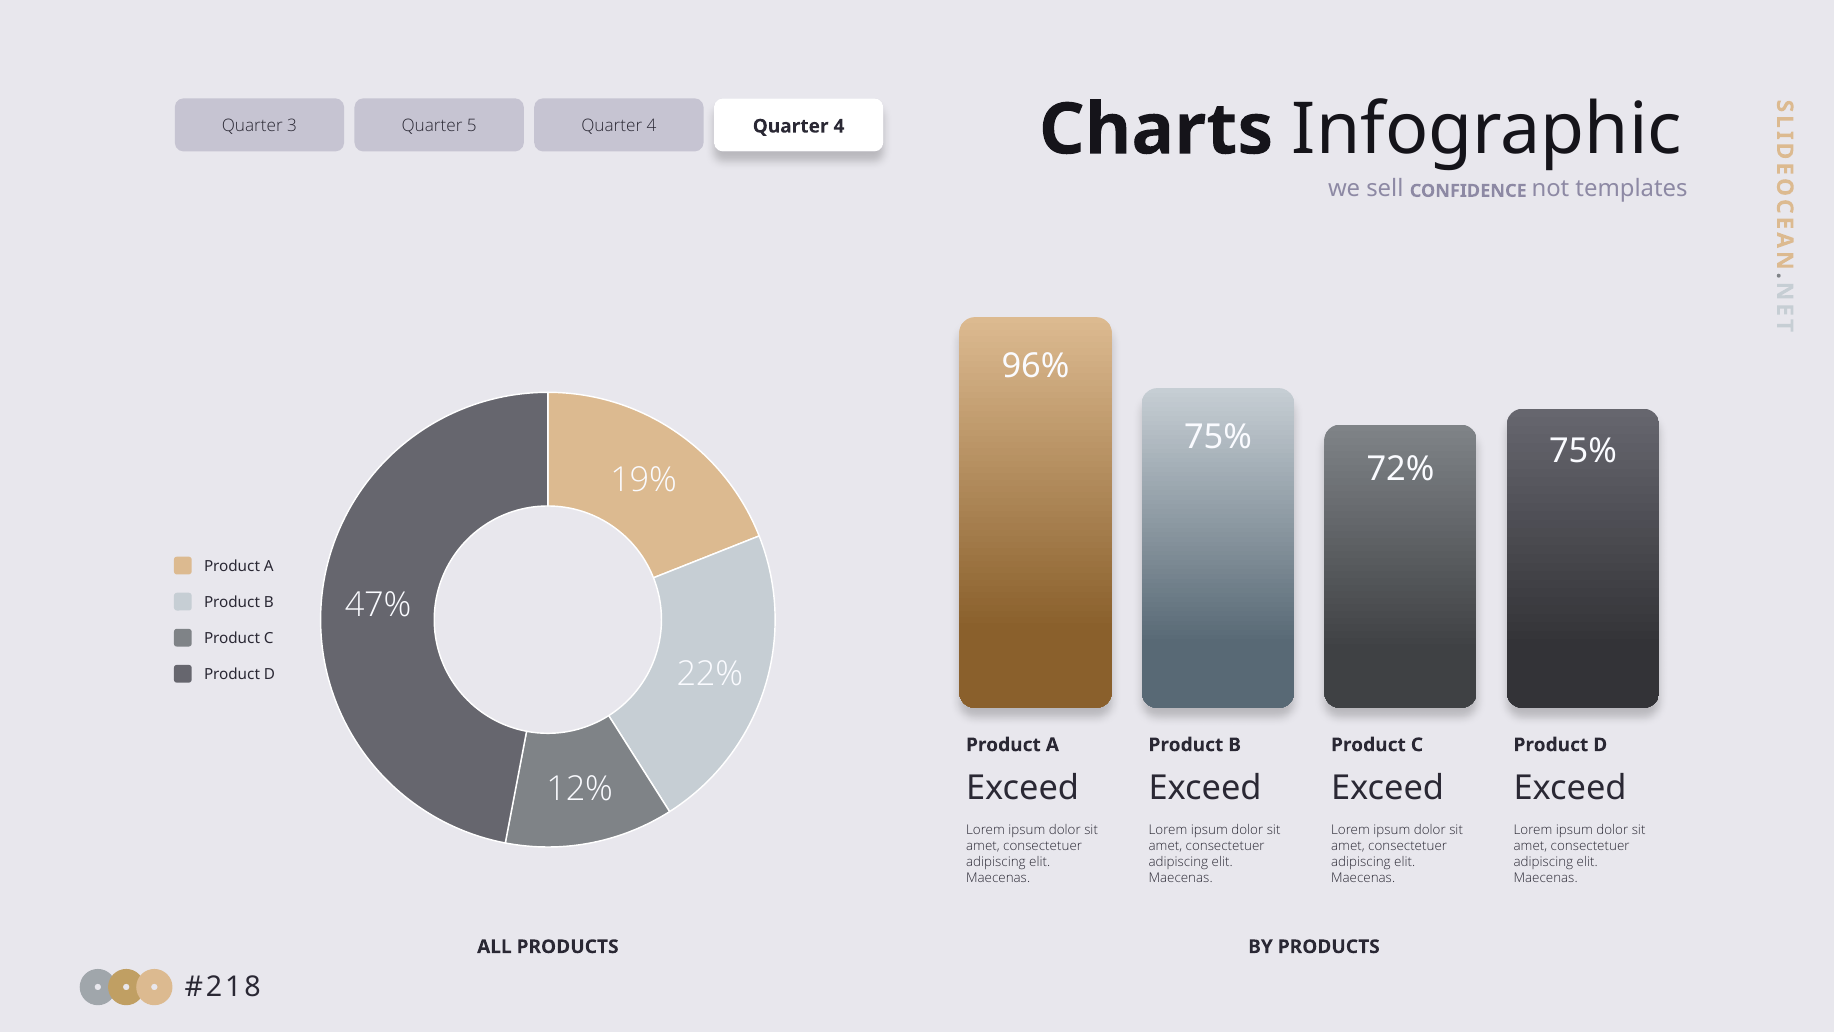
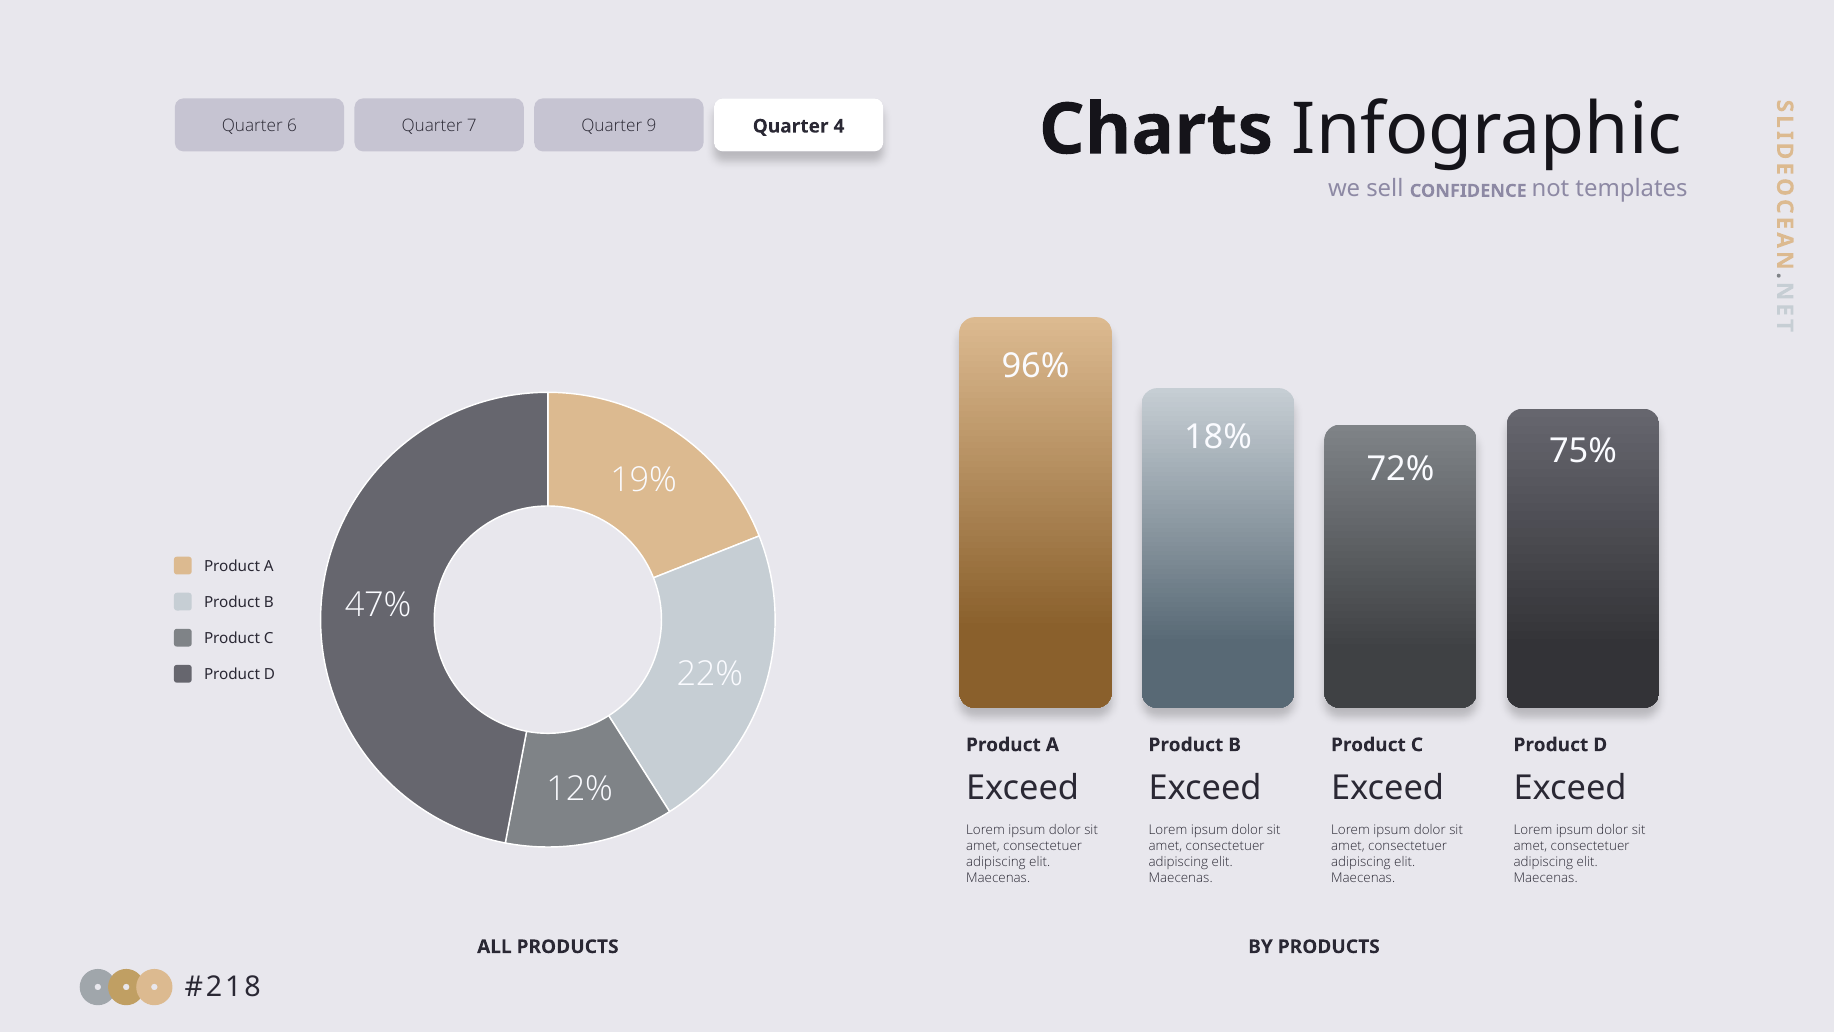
3: 3 -> 6 (292, 126)
5: 5 -> 7 (472, 126)
4: 4 -> 9 (652, 126)
75%: 75% -> 18% (1218, 437)
